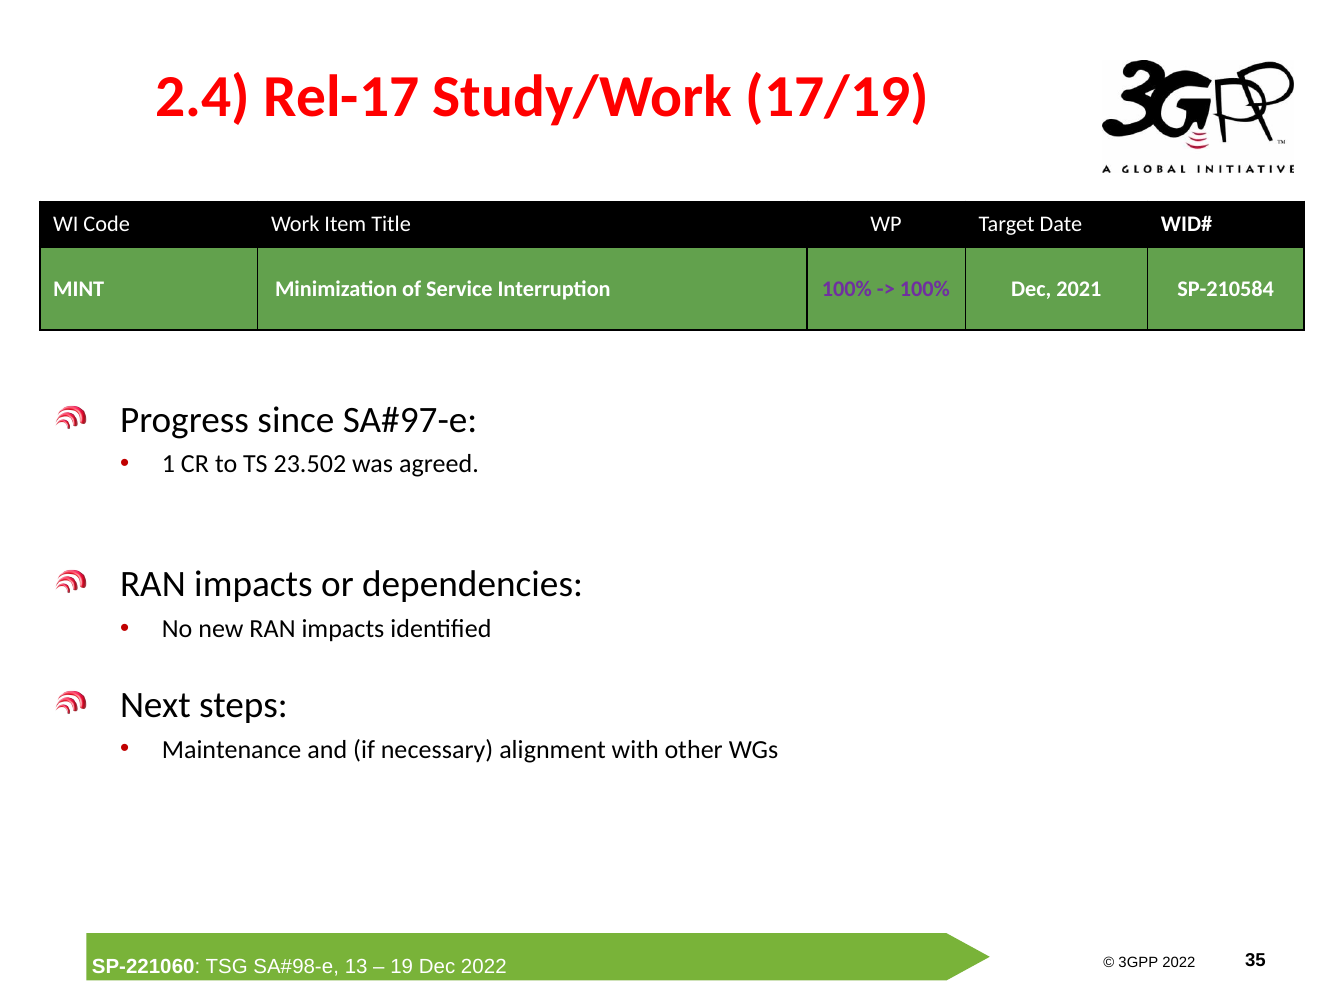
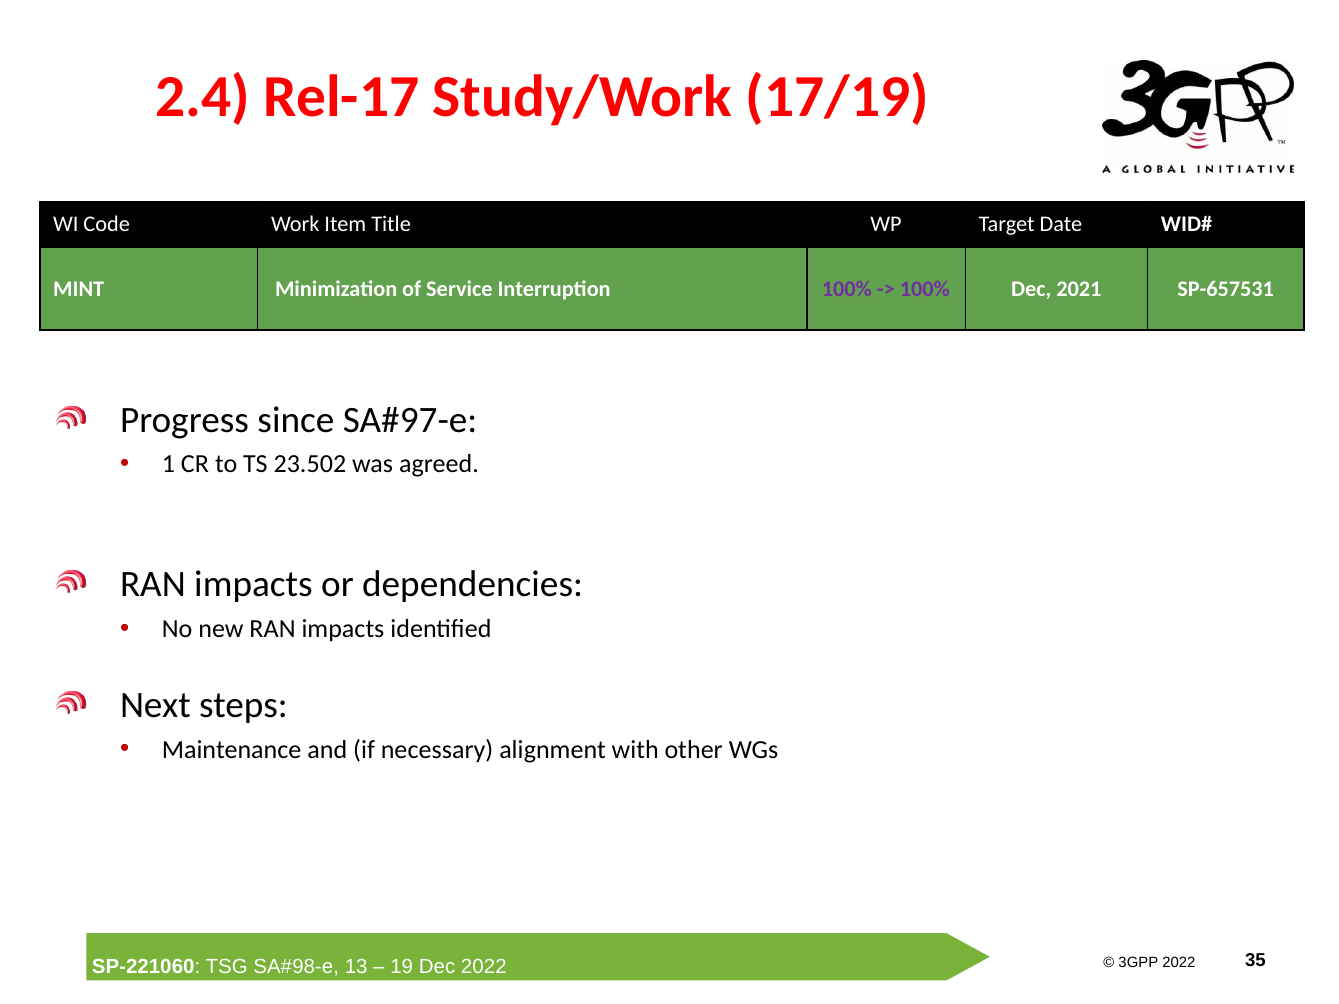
SP-210584: SP-210584 -> SP-657531 (1226, 289)
